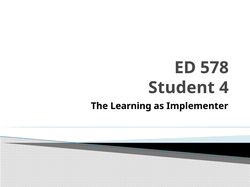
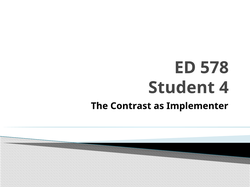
Learning: Learning -> Contrast (131, 106)
